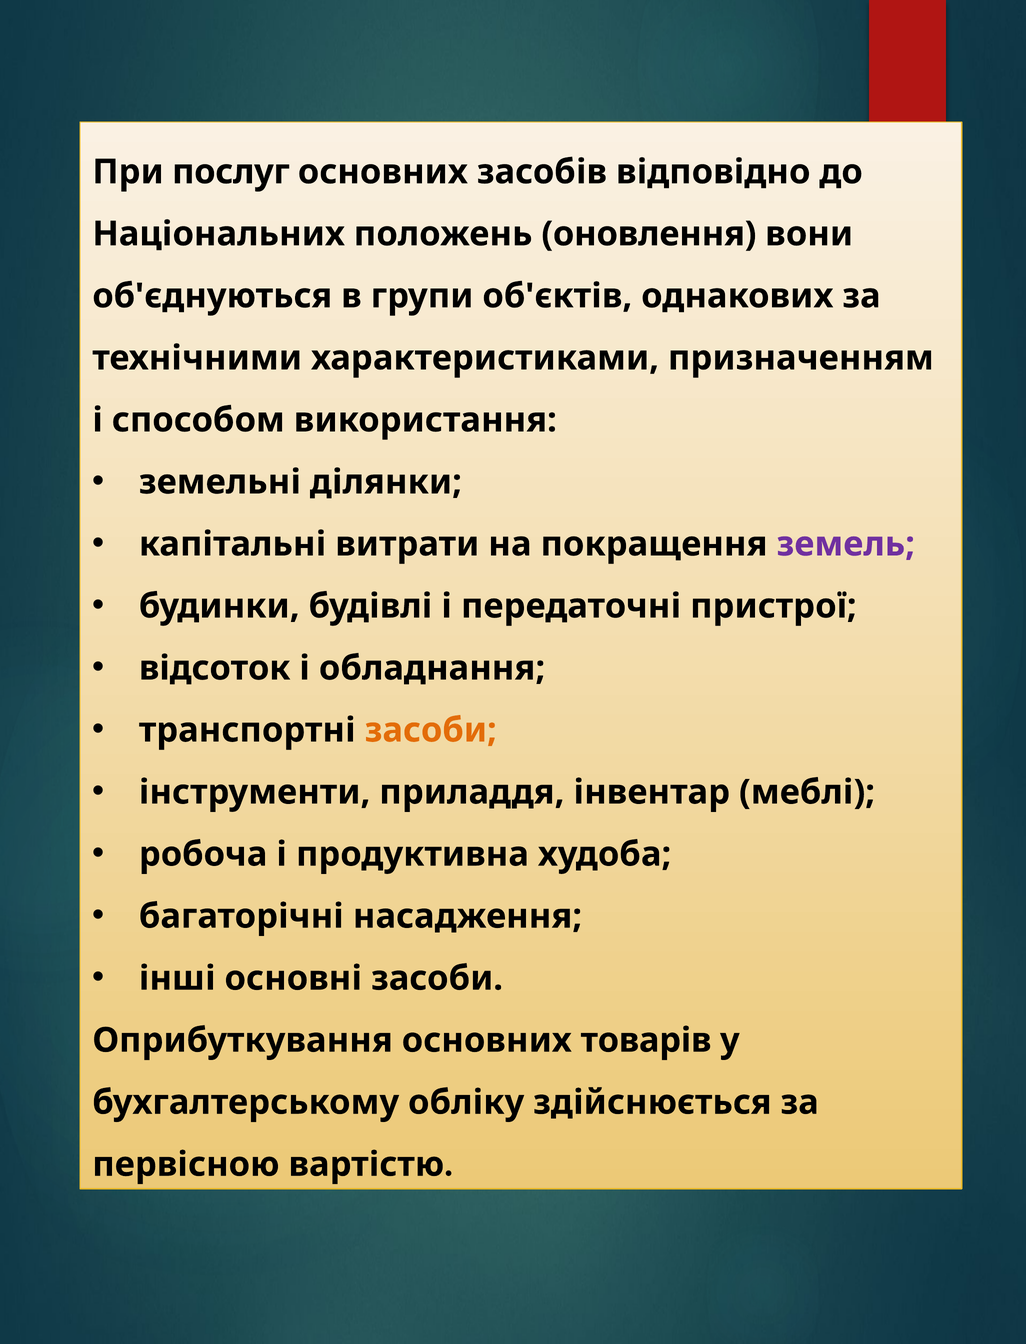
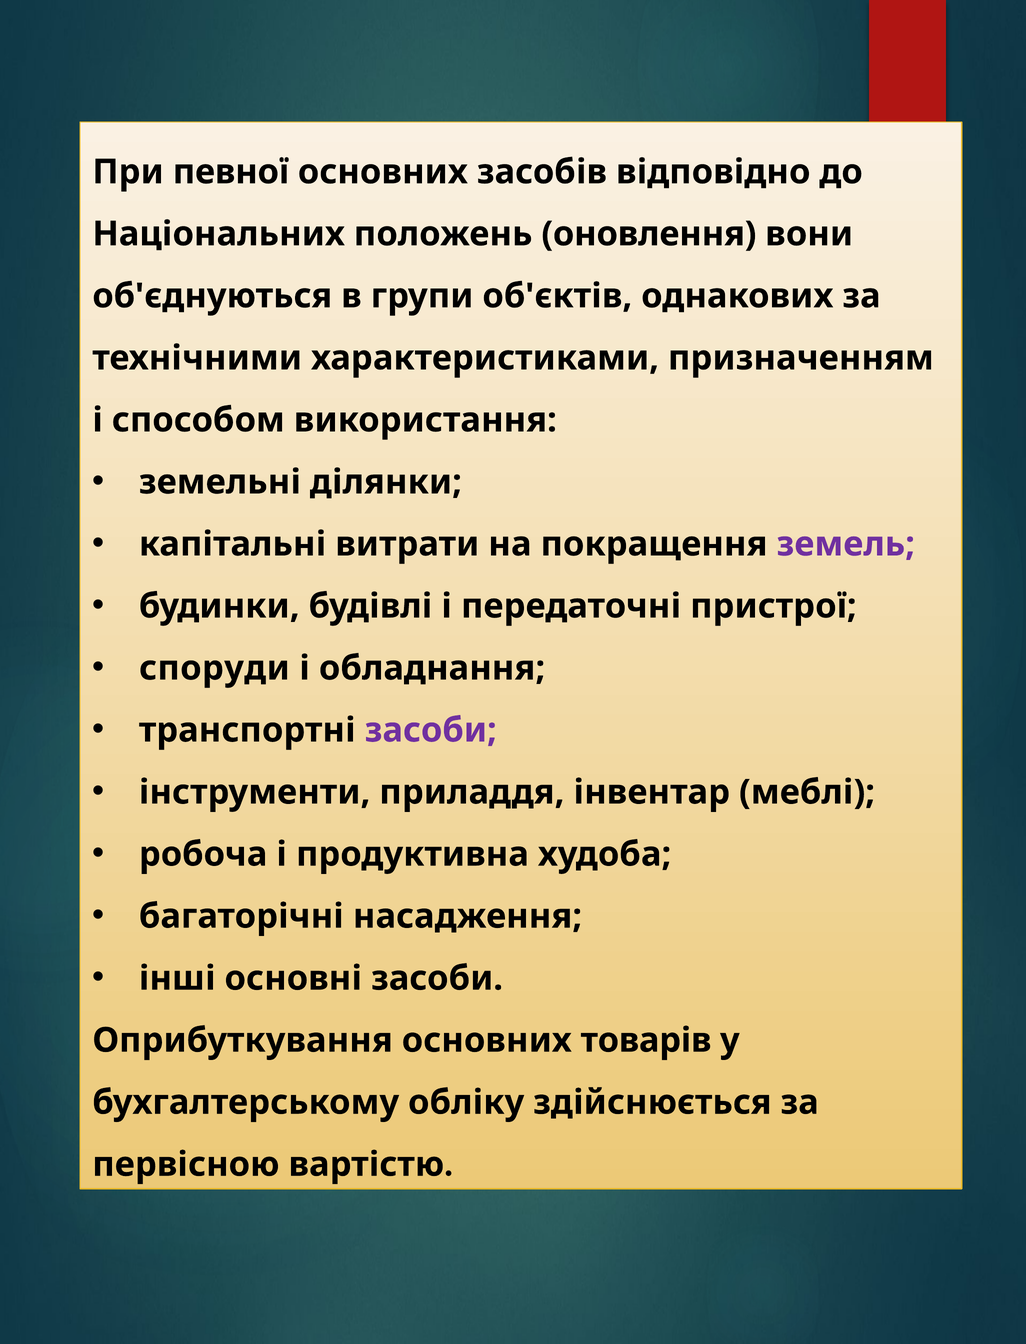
послуг: послуг -> певної (231, 172)
відсоток: відсоток -> споруди (214, 668)
засоби colour: orange -> purple (431, 730)
